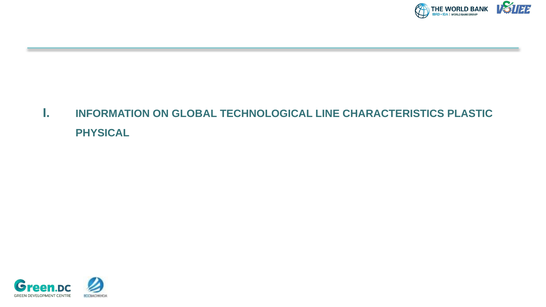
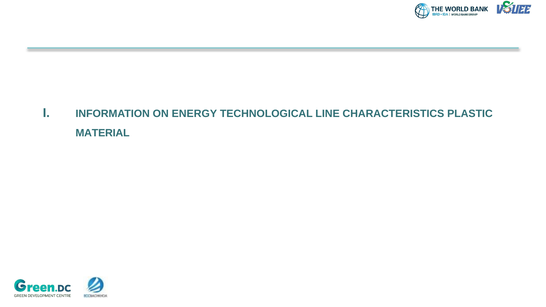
GLOBAL: GLOBAL -> ENERGY (194, 114)
PHYSICAL: PHYSICAL -> MATERIAL (103, 133)
